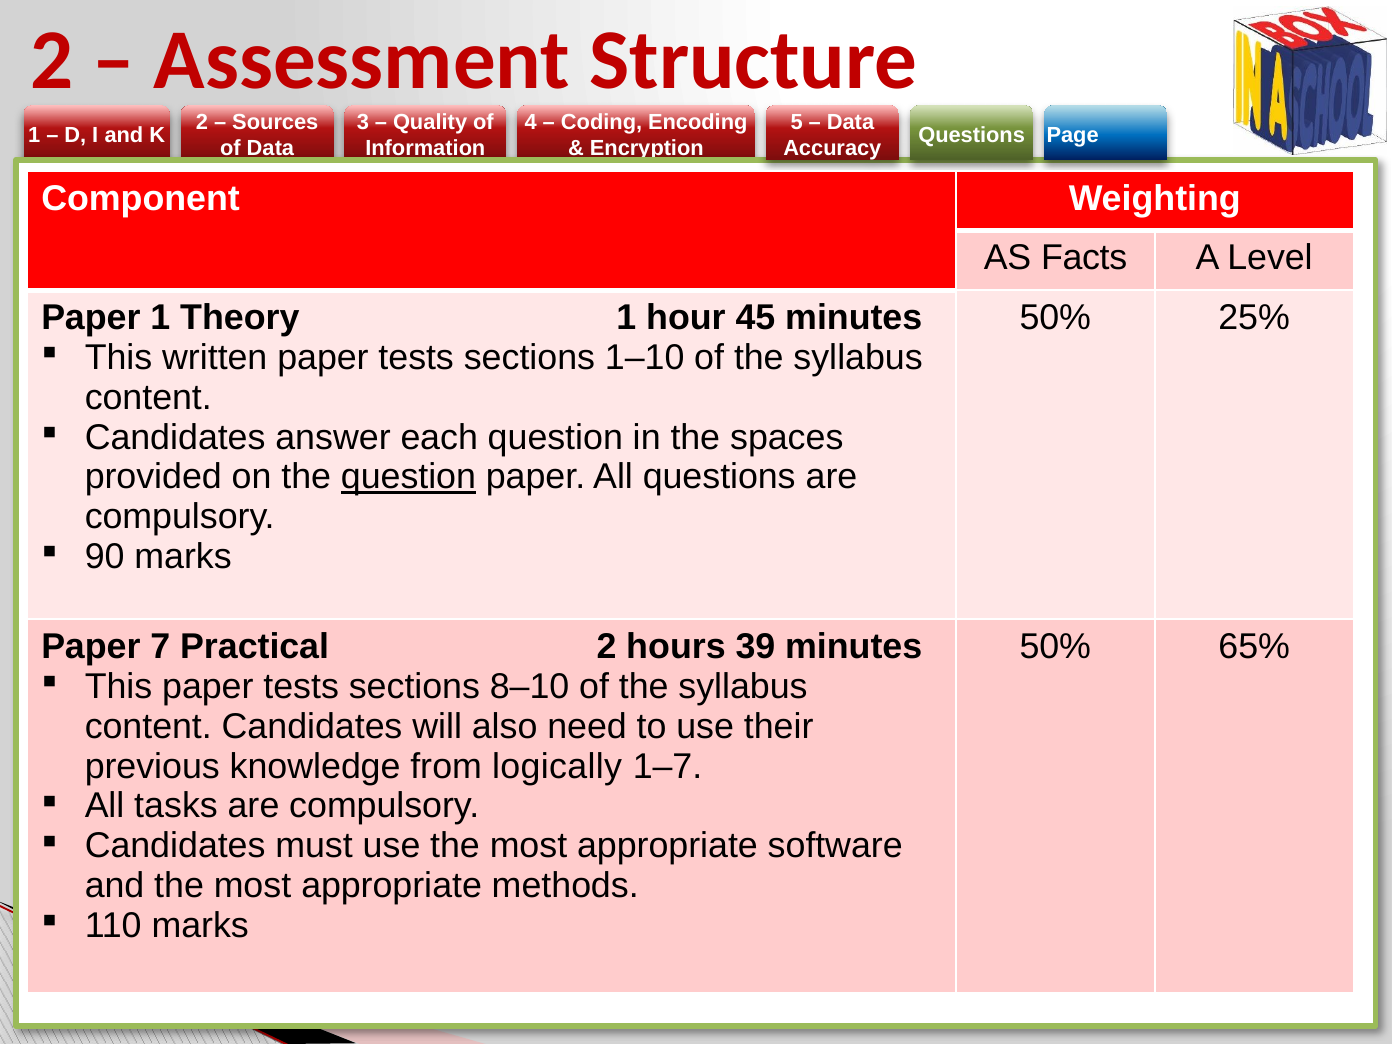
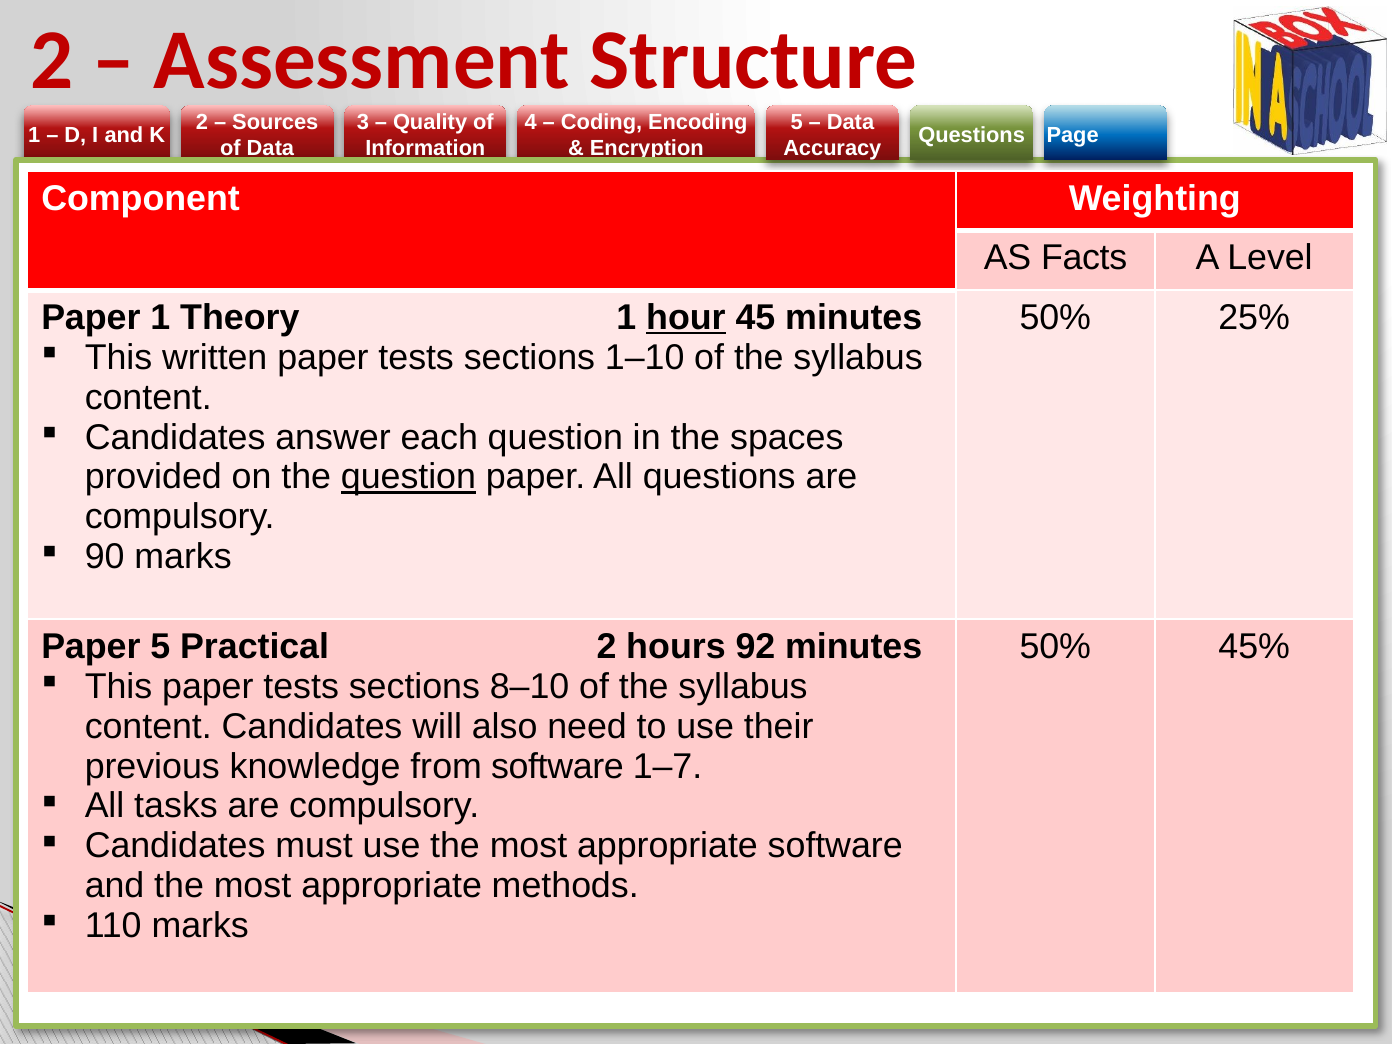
hour underline: none -> present (686, 318)
Paper 7: 7 -> 5 (160, 647)
39: 39 -> 92 (755, 647)
65%: 65% -> 45% (1254, 647)
from logically: logically -> software (557, 766)
